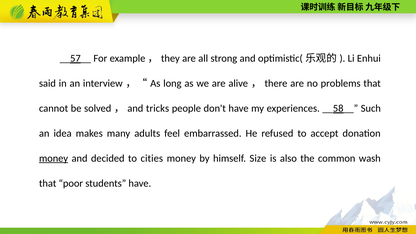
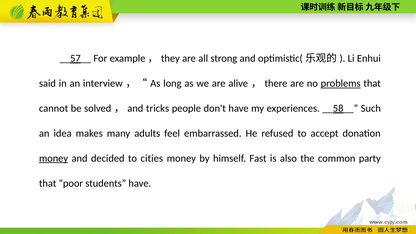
problems underline: none -> present (341, 83)
Size: Size -> Fast (258, 158)
wash: wash -> party (370, 158)
